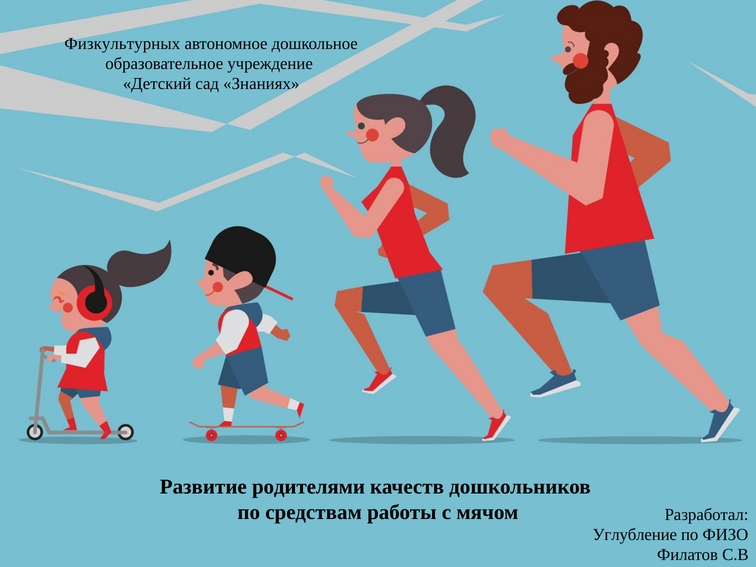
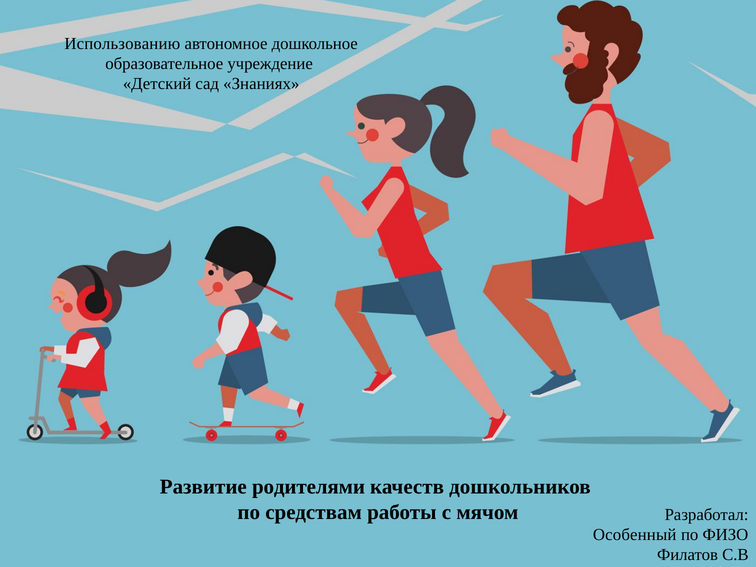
Физкультурных: Физкультурных -> Использованию (122, 44)
Углубление: Углубление -> Особенный (635, 535)
